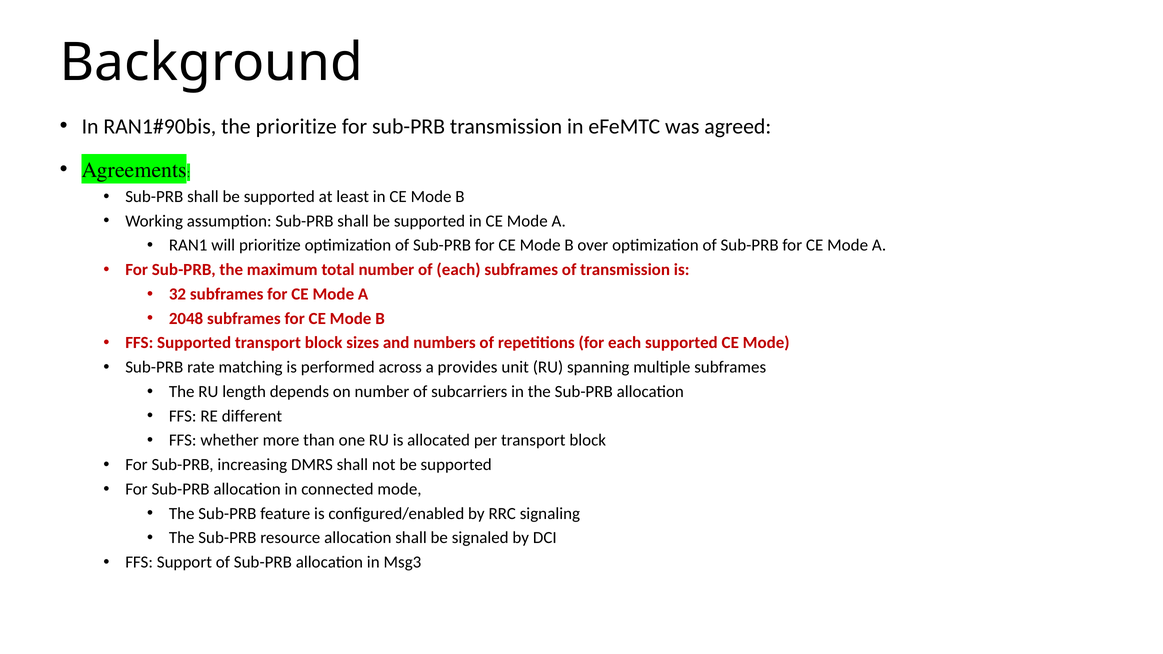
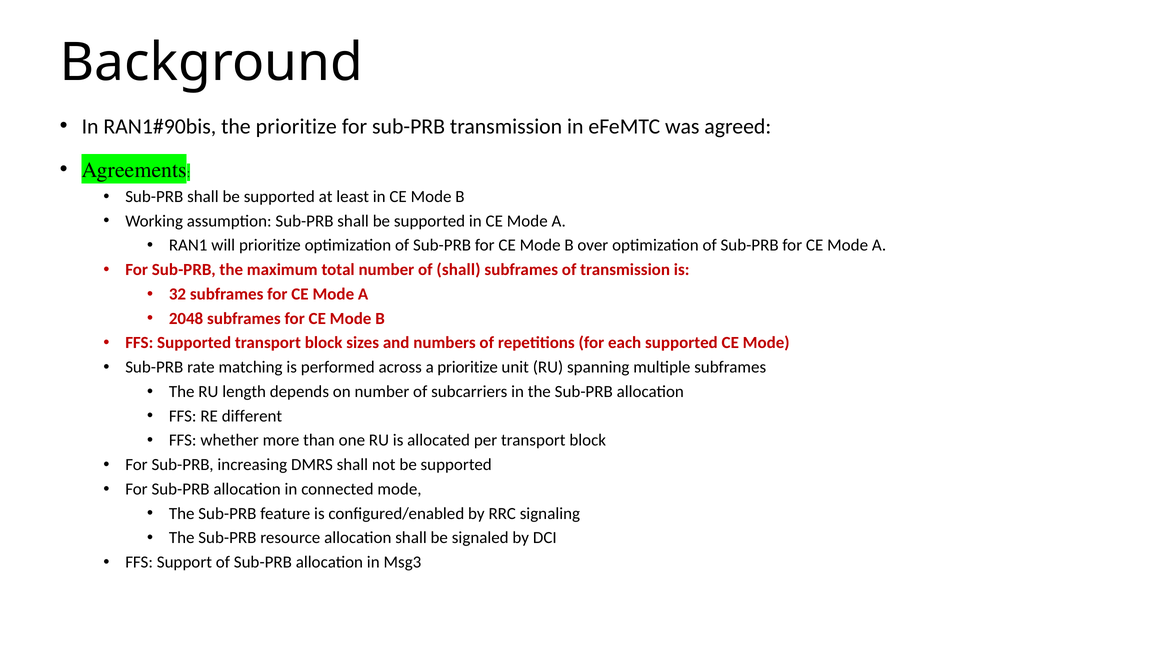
of each: each -> shall (458, 270)
a provides: provides -> prioritize (468, 367)
